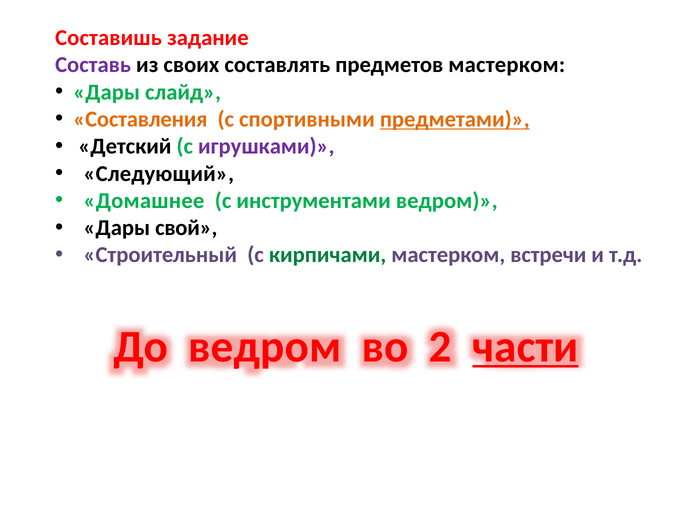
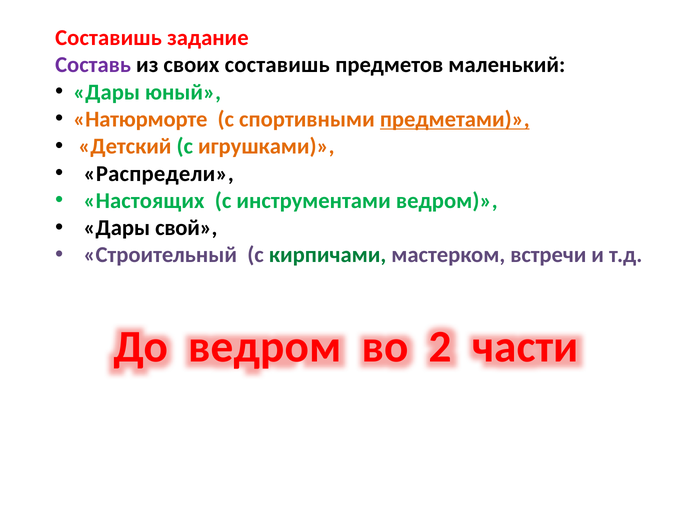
своих составлять: составлять -> составишь (277, 65)
предметов мастерком: мастерком -> маленький (507, 65)
слайд: слайд -> юный (183, 92)
Составления: Составления -> Натюрморте (140, 119)
Детский colour: black -> orange (125, 146)
игрушками colour: purple -> orange (266, 146)
Следующий: Следующий -> Распредели (159, 174)
Домашнее: Домашнее -> Настоящих (144, 201)
части underline: present -> none (525, 347)
